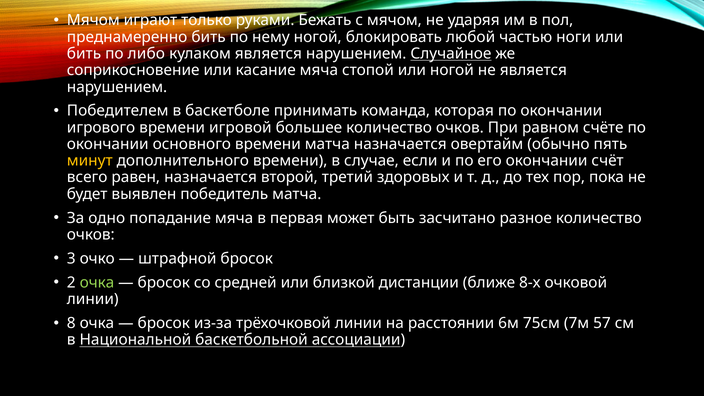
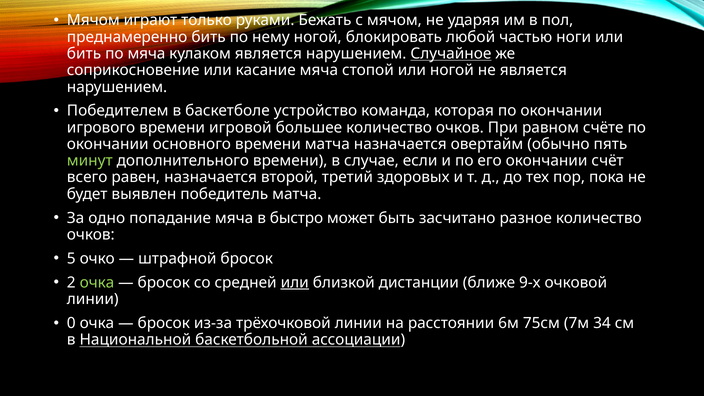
по либо: либо -> мяча (146, 54)
принимать: принимать -> устройство (316, 111)
минут colour: yellow -> light green (90, 161)
первая: первая -> быстро (297, 218)
3: 3 -> 5 (71, 259)
или underline: none -> present (295, 283)
8-х: 8-х -> 9-х (530, 283)
8: 8 -> 0 (71, 323)
57: 57 -> 34 (602, 323)
